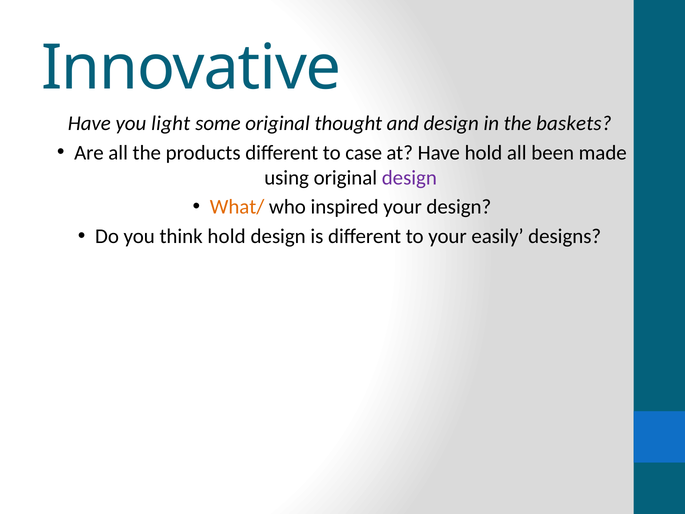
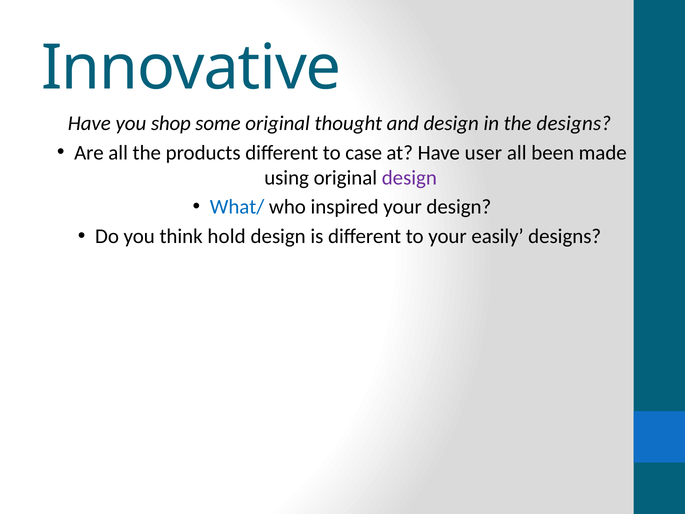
light: light -> shop (171, 123)
the baskets: baskets -> designs (574, 123)
Have hold: hold -> user (483, 153)
What/ colour: orange -> blue (237, 207)
